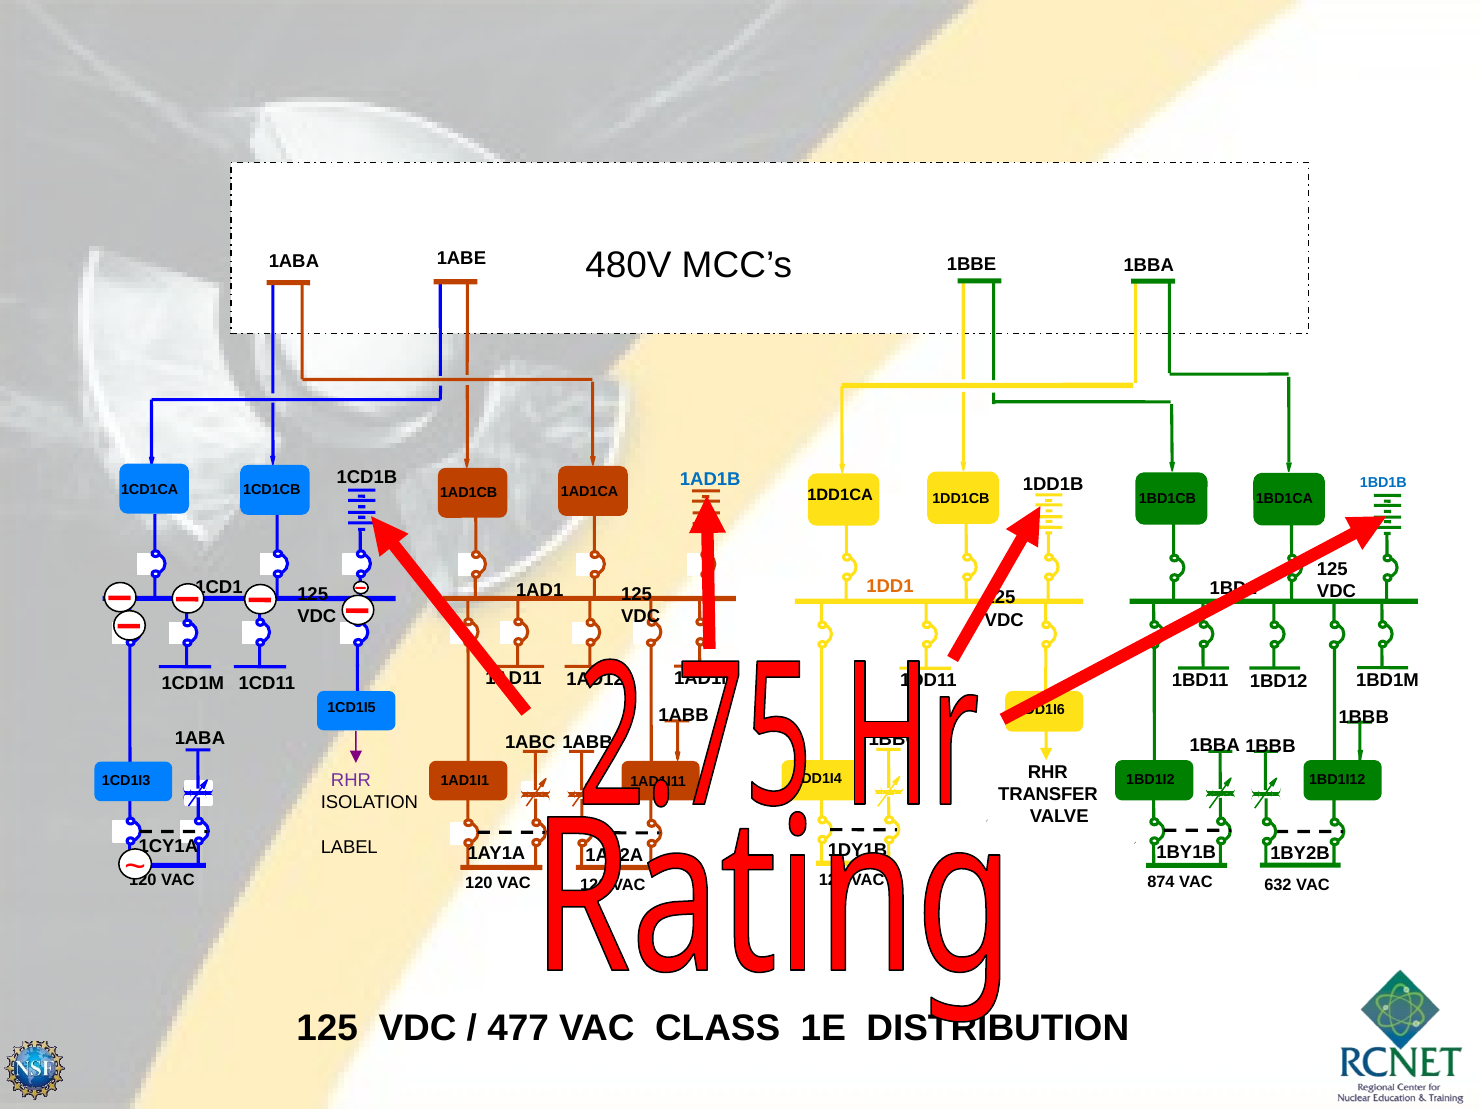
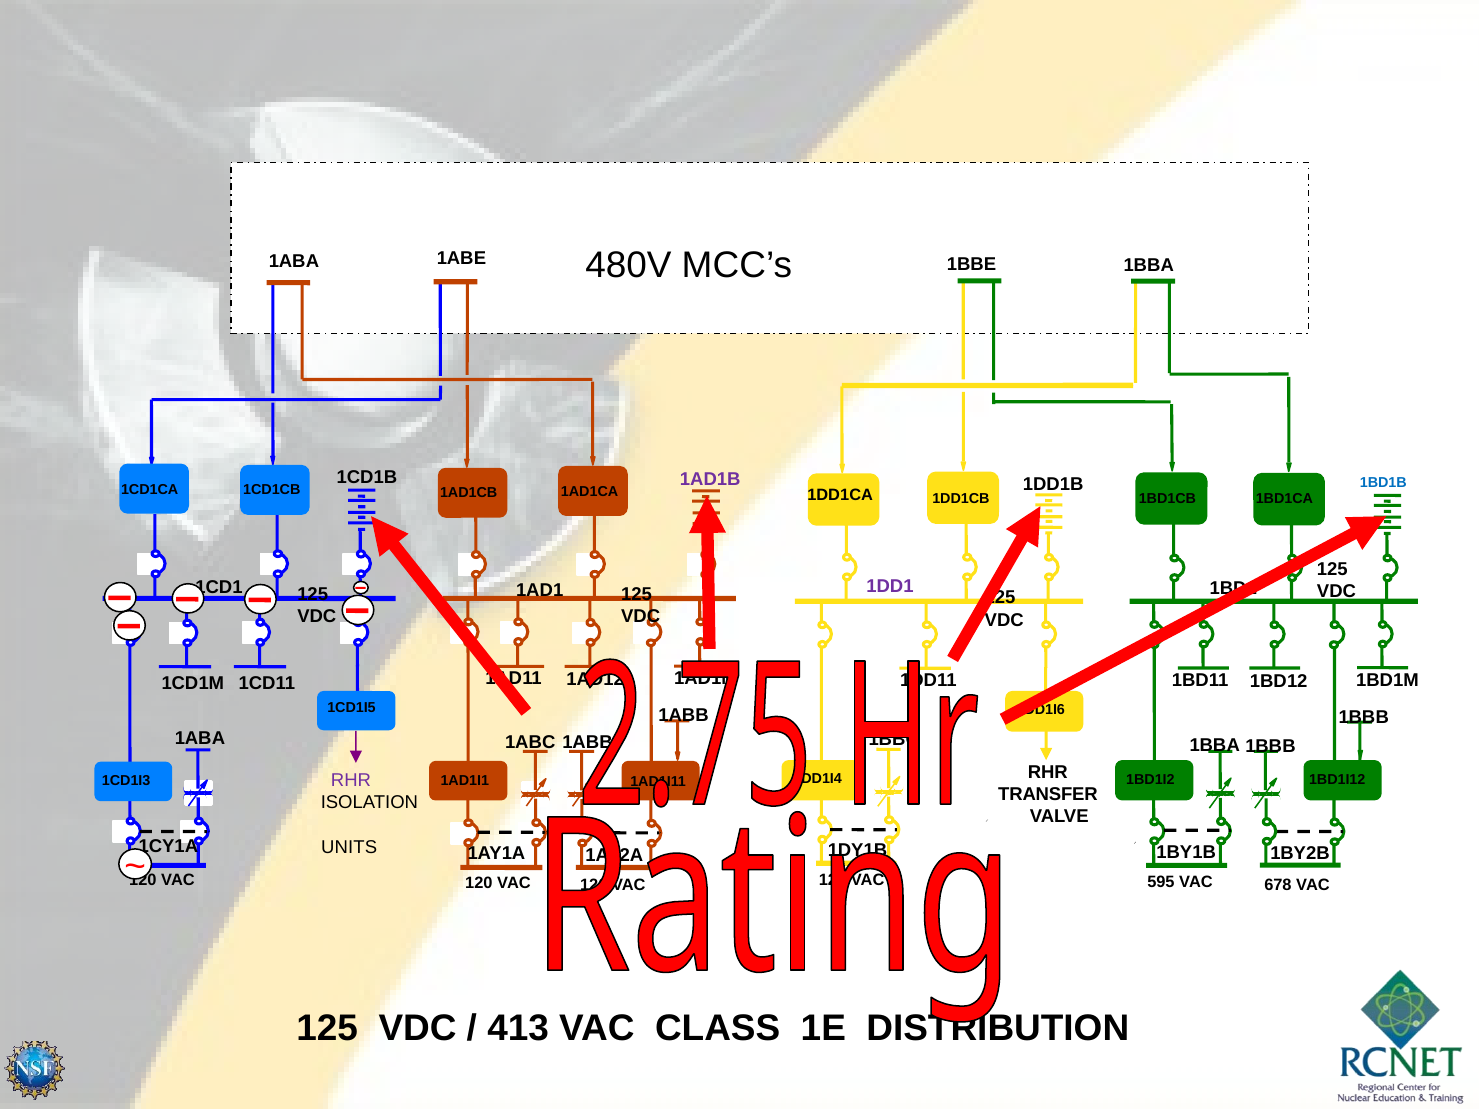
1AD1B colour: blue -> purple (710, 480)
1DD1 colour: orange -> purple (890, 587)
LABEL: LABEL -> UNITS (349, 847)
874: 874 -> 595 (1161, 882)
632: 632 -> 678 (1278, 885)
477: 477 -> 413 (518, 1028)
